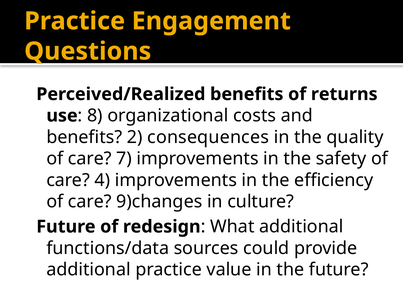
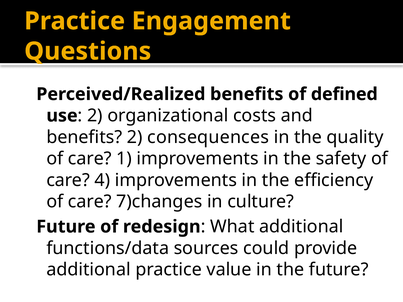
returns: returns -> defined (344, 94)
8: 8 -> 2 (95, 116)
7: 7 -> 1 (124, 159)
9)changes: 9)changes -> 7)changes (159, 202)
